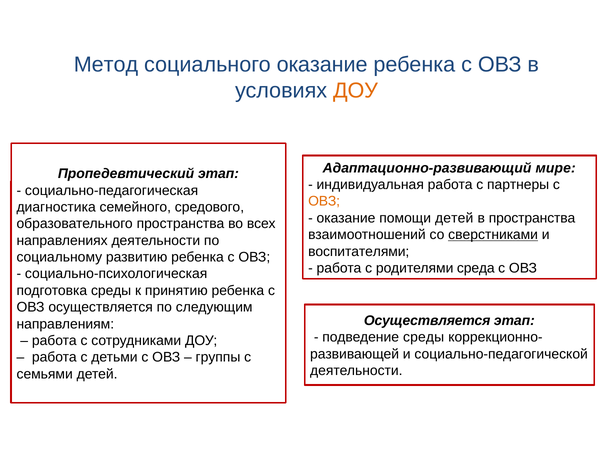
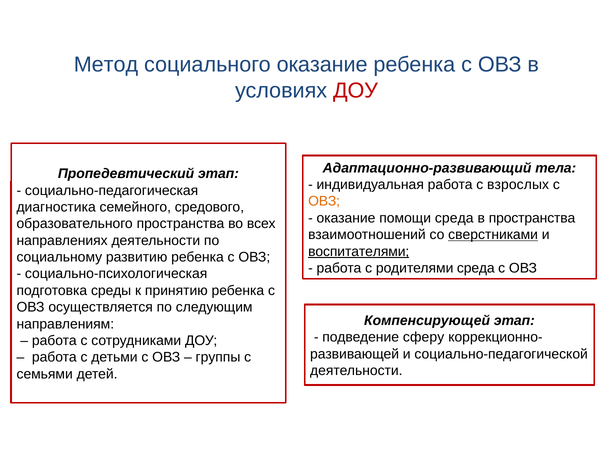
ДОУ colour: orange -> red (356, 91)
мире: мире -> тела (556, 168)
партнеры: партнеры -> взрослых (518, 185)
помощи детей: детей -> среда (454, 218)
воспитателями underline: none -> present (359, 251)
Осуществляется: Осуществляется -> Компенсирующей (427, 320)
подведение среды: среды -> сферу (424, 337)
